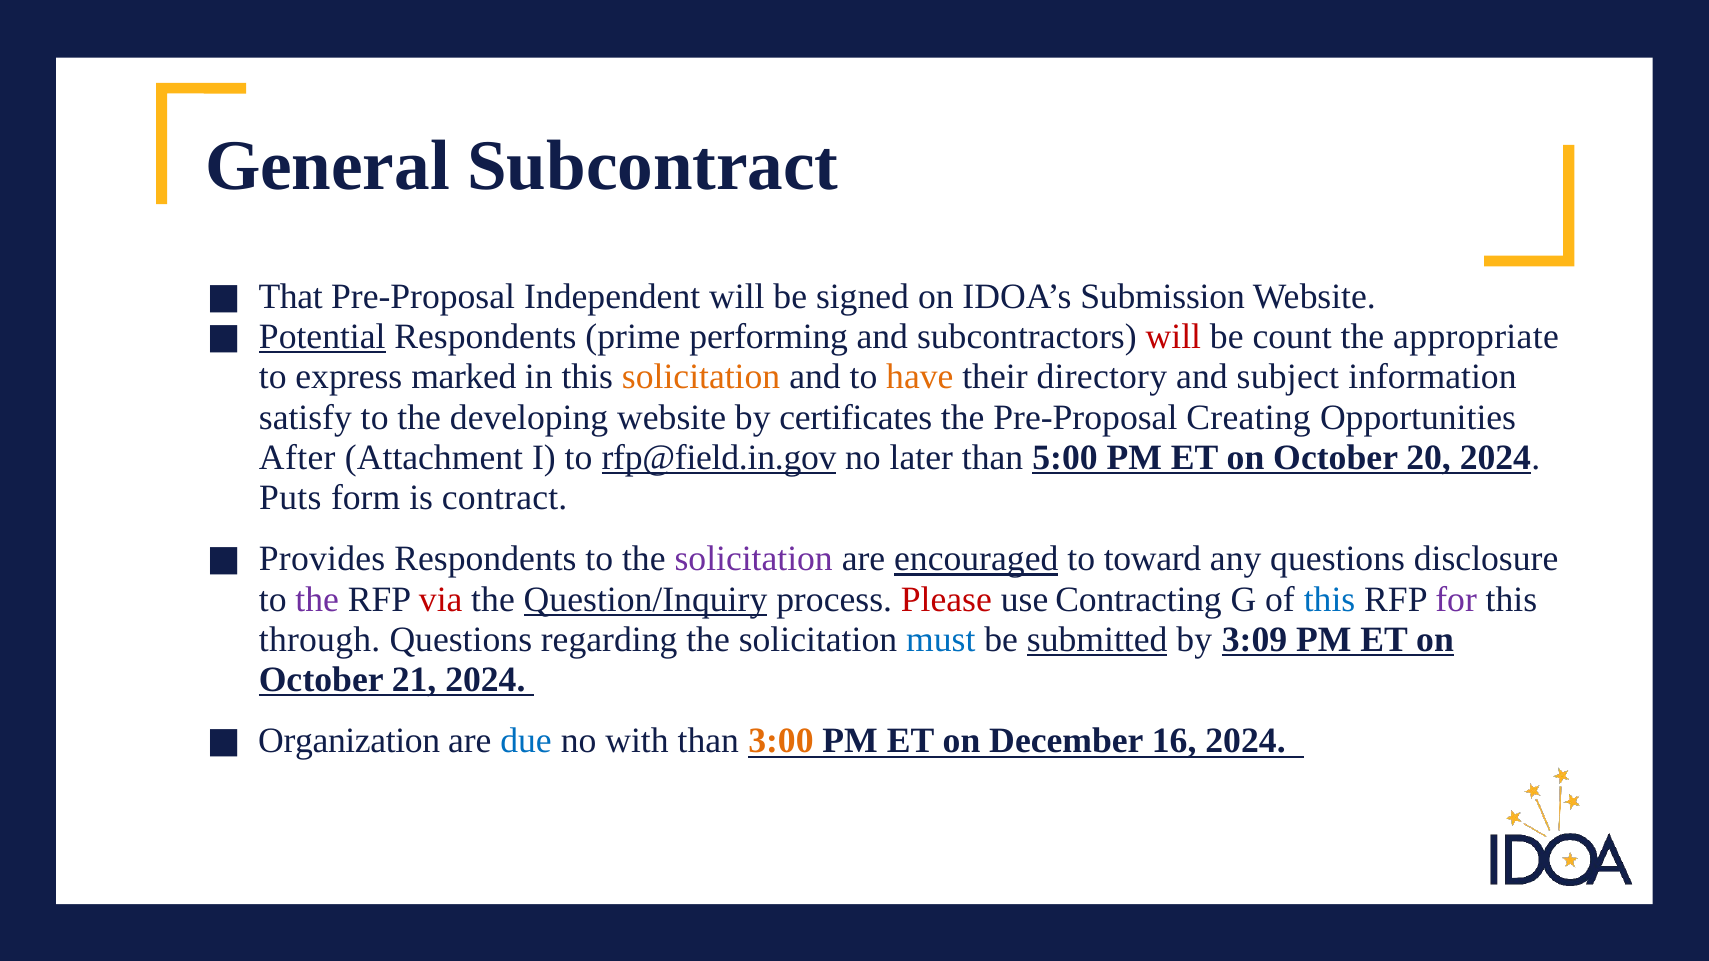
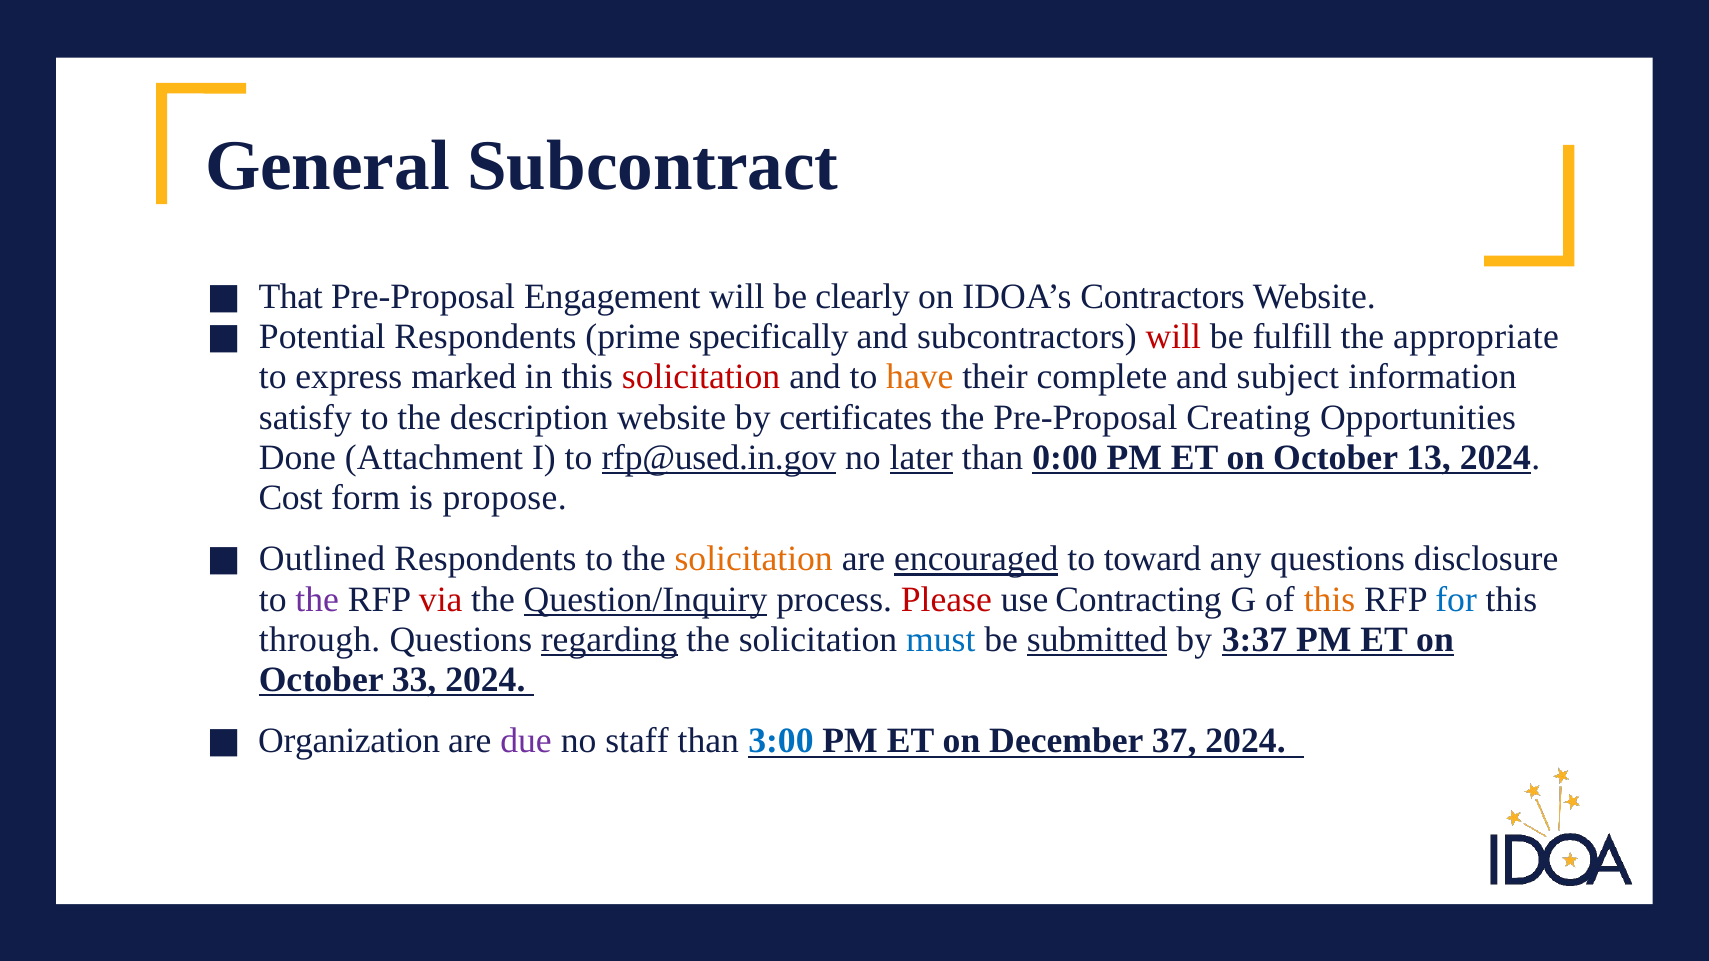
Independent: Independent -> Engagement (612, 297)
signed: signed -> clearly (863, 297)
Submission: Submission -> Contractors (1163, 297)
Potential underline: present -> none (322, 337)
performing: performing -> specifically (769, 337)
count: count -> fulfill (1292, 337)
solicitation colour: orange -> red (701, 377)
directory: directory -> complete (1102, 377)
developing: developing -> description (529, 417)
After: After -> Done (297, 458)
rfp@field.in.gov: rfp@field.in.gov -> rfp@used.in.gov (719, 458)
later underline: none -> present (921, 458)
5:00: 5:00 -> 0:00 (1065, 458)
20: 20 -> 13 (1429, 458)
Puts: Puts -> Cost (291, 498)
contract: contract -> propose (505, 498)
Provides: Provides -> Outlined (322, 559)
solicitation colour: purple -> orange (754, 559)
this colour: blue -> orange (1330, 599)
for colour: purple -> blue (1456, 599)
regarding underline: none -> present (609, 640)
3:09: 3:09 -> 3:37 (1255, 640)
21: 21 -> 33 (414, 680)
due colour: blue -> purple (526, 741)
with: with -> staff (637, 741)
3:00 colour: orange -> blue (781, 741)
16: 16 -> 37 (1174, 741)
